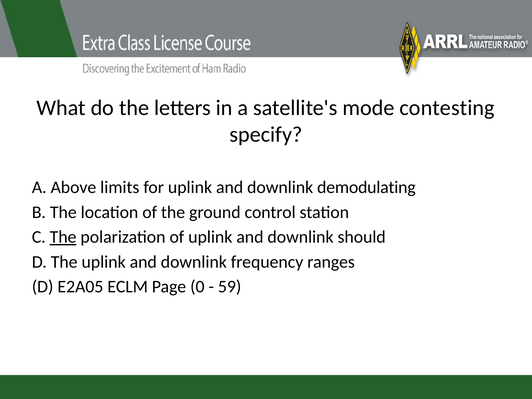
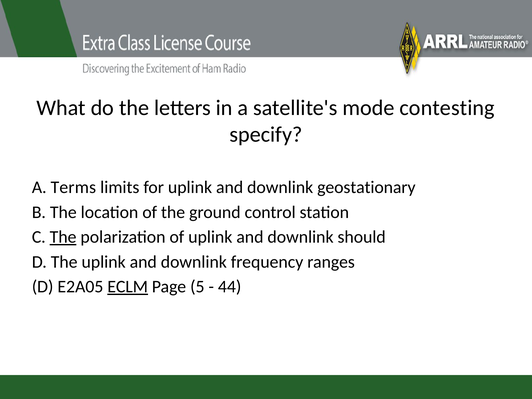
Above: Above -> Terms (73, 187)
demodulating: demodulating -> geostationary (366, 187)
ECLM underline: none -> present (128, 287)
0: 0 -> 5 (197, 287)
59: 59 -> 44 (230, 287)
